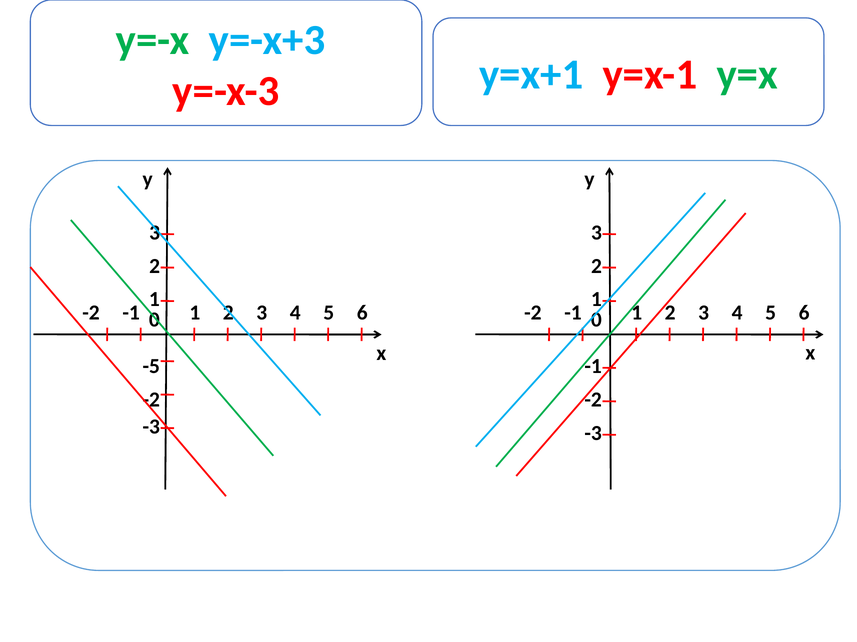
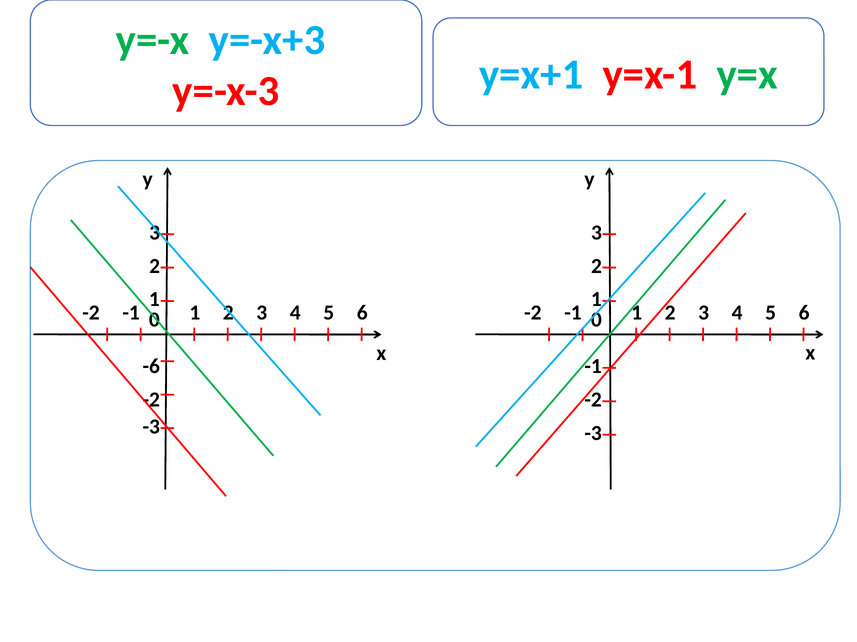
-5: -5 -> -6 (151, 367)
